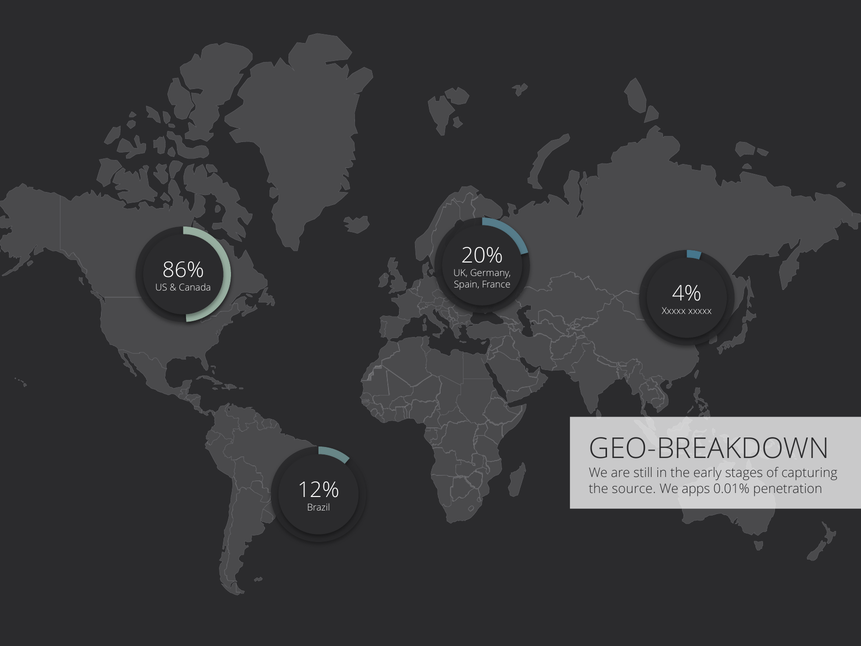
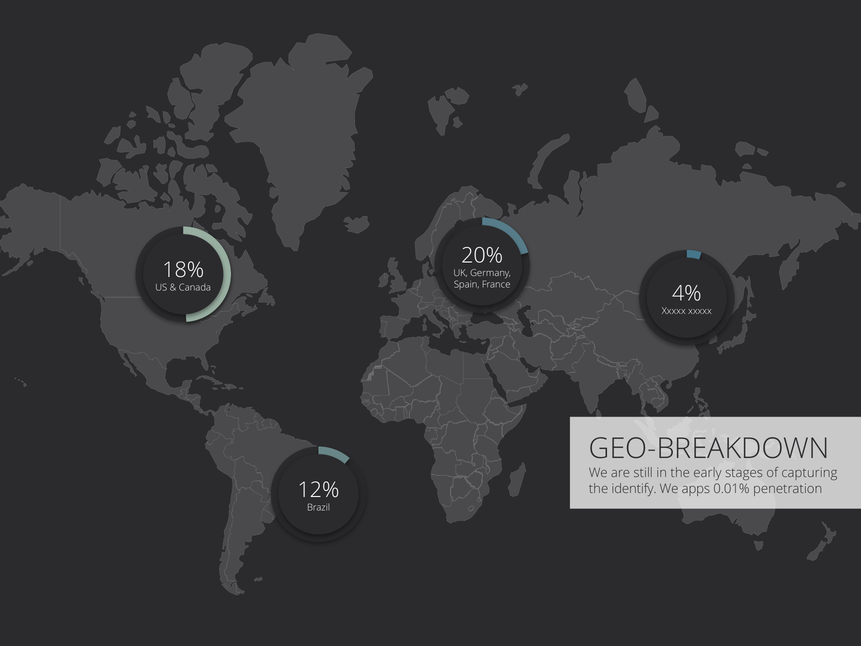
86%: 86% -> 18% (183, 270)
source: source -> identify (634, 489)
